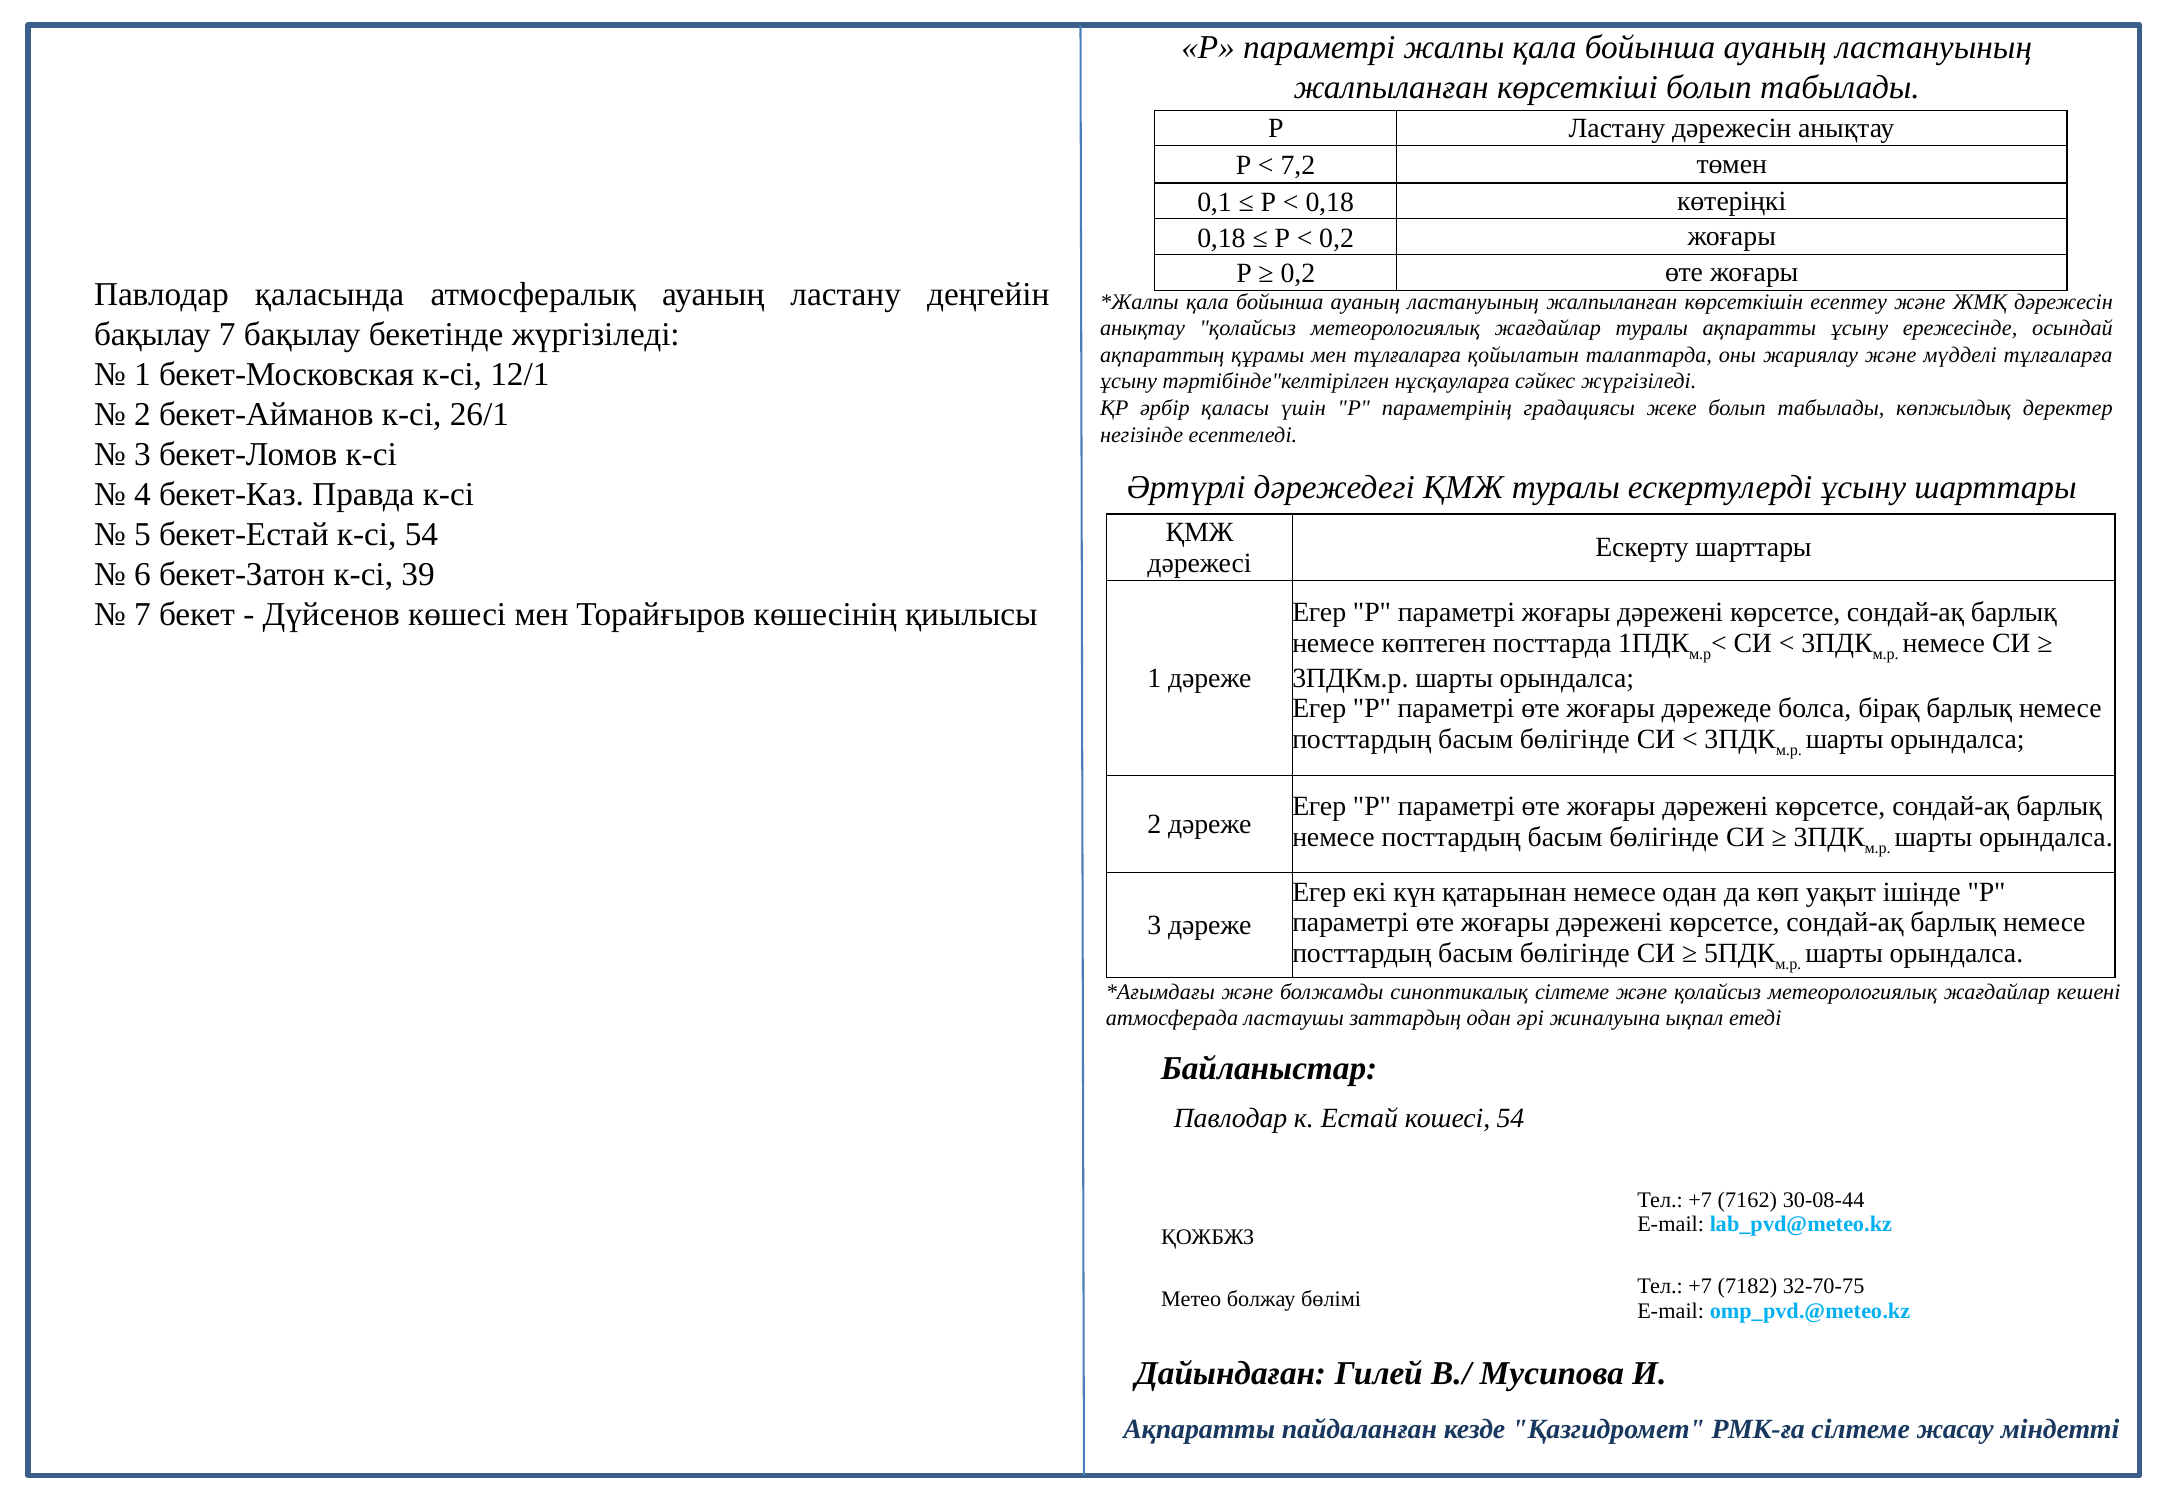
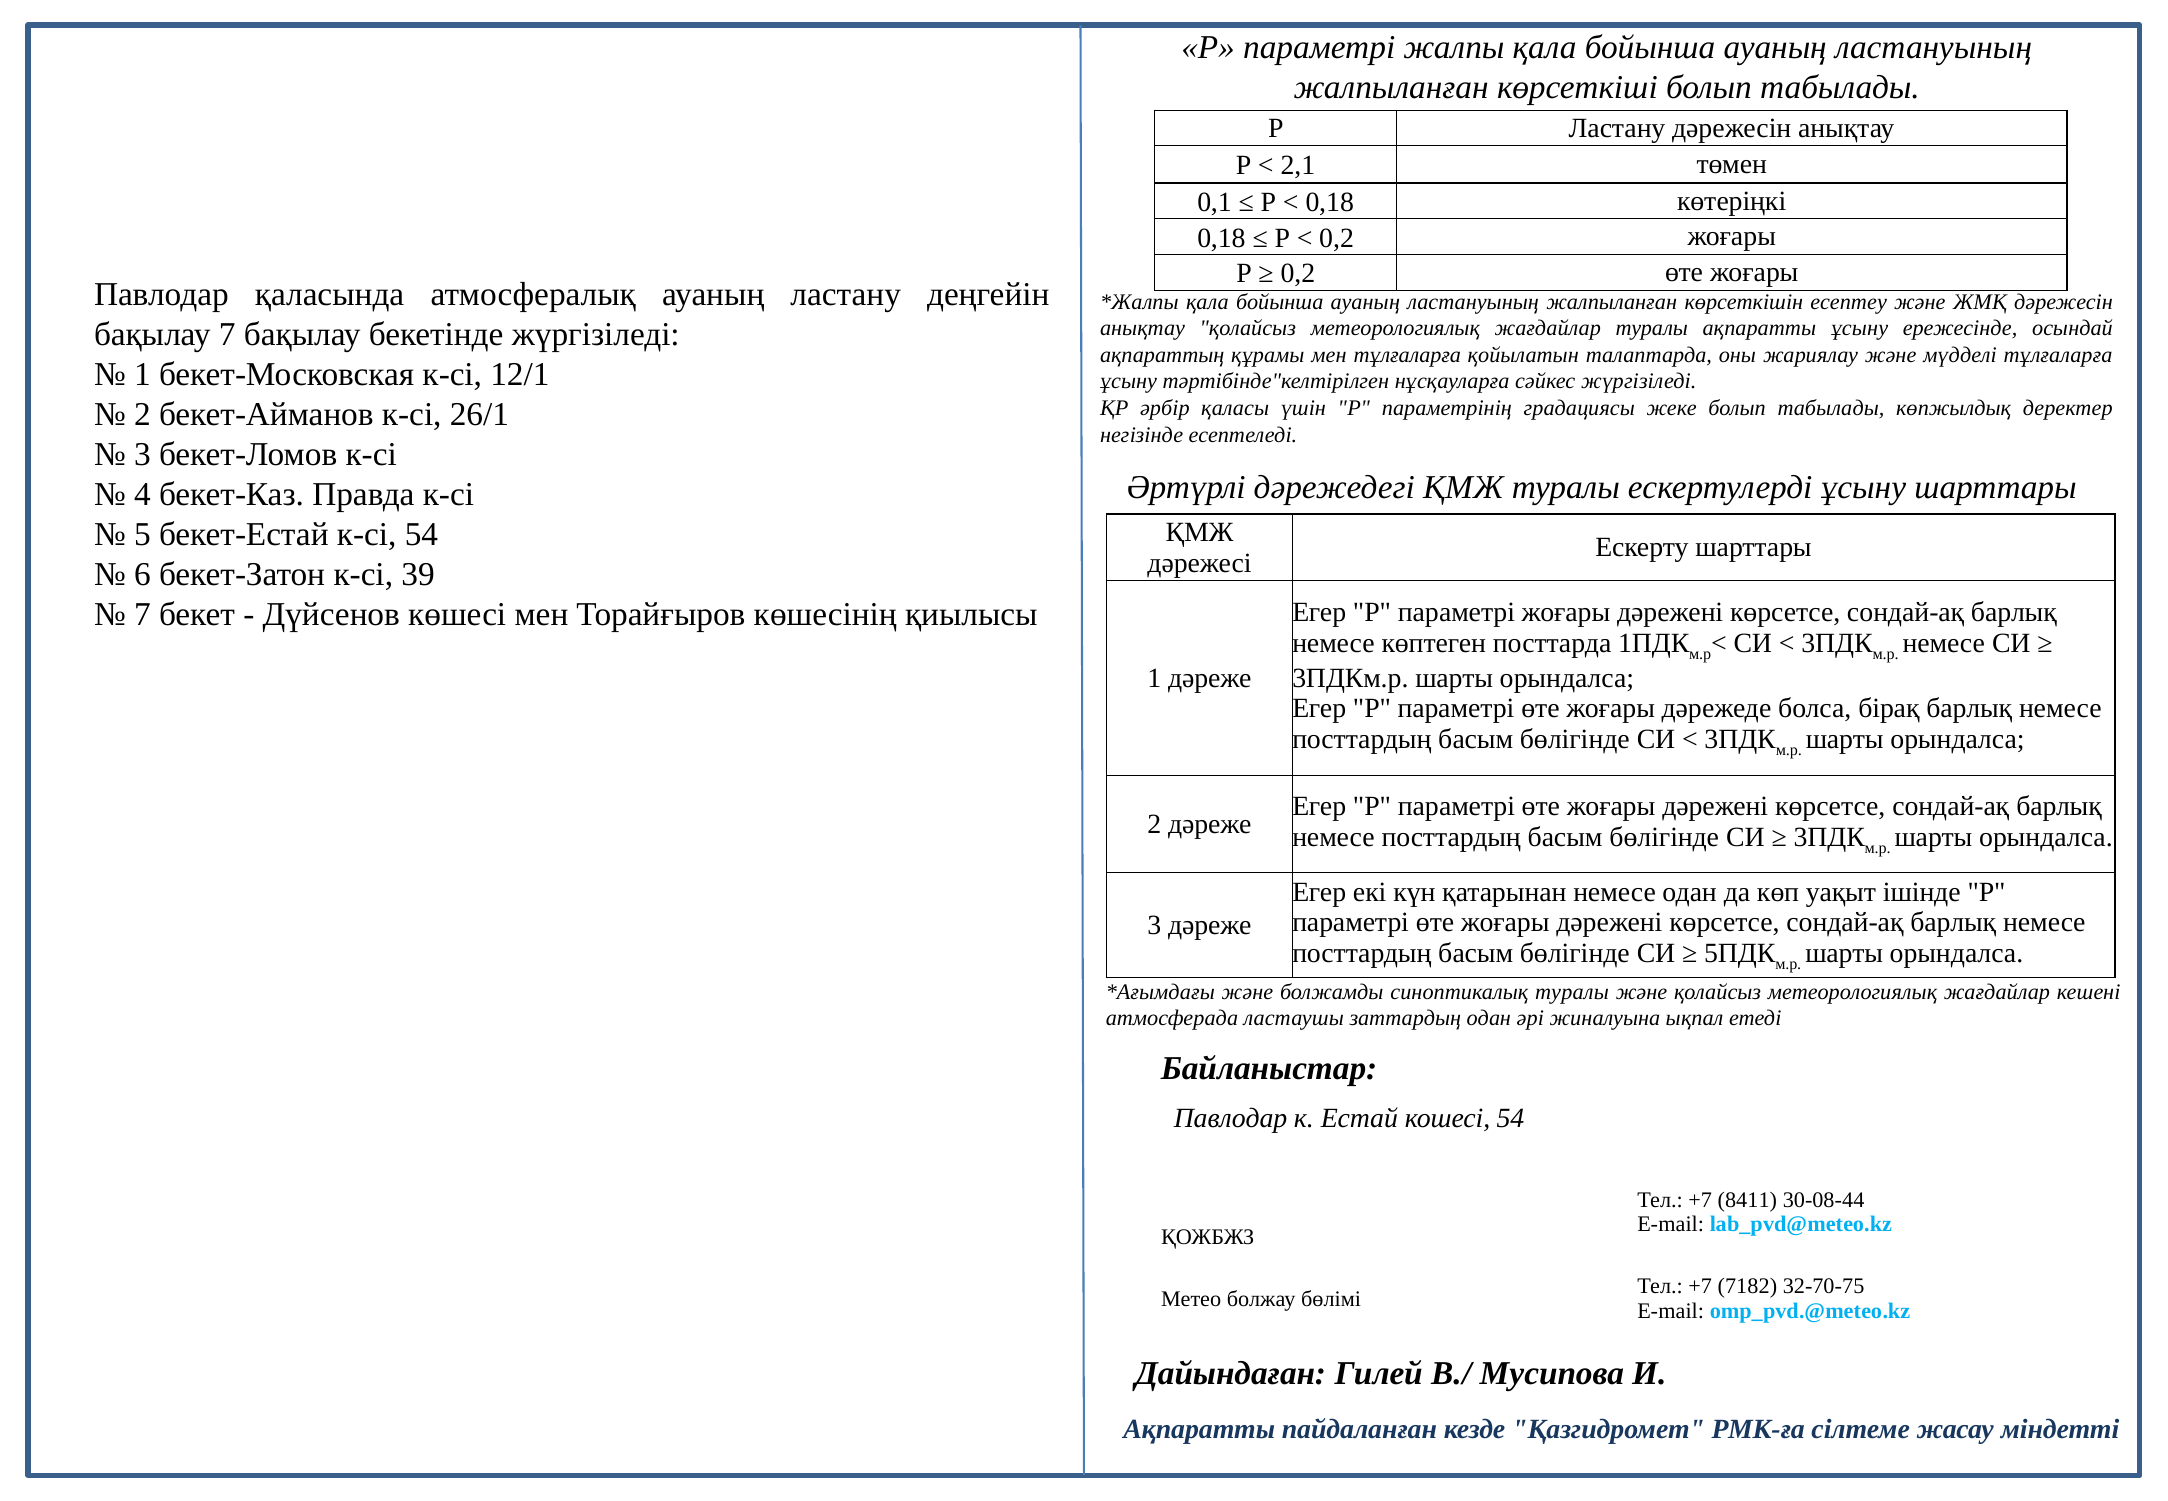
7,2: 7,2 -> 2,1 (1298, 165)
синоптикалық сілтеме: сілтеме -> туралы (1572, 992)
7162: 7162 -> 8411 (1747, 1200)
